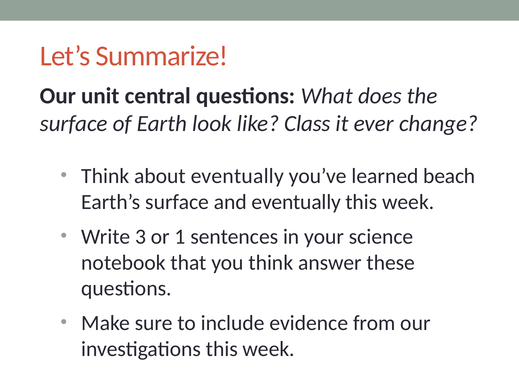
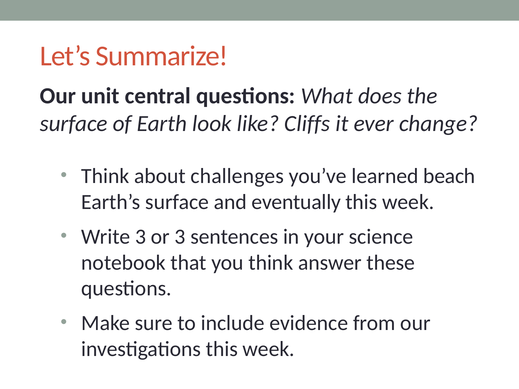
Class: Class -> Cliffs (307, 124)
about eventually: eventually -> challenges (237, 176)
or 1: 1 -> 3 (180, 237)
